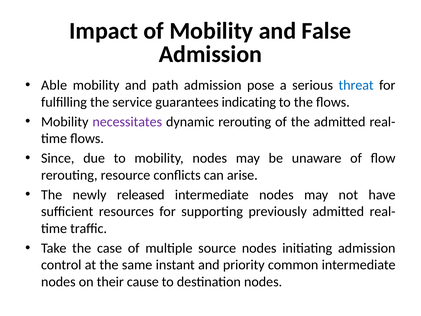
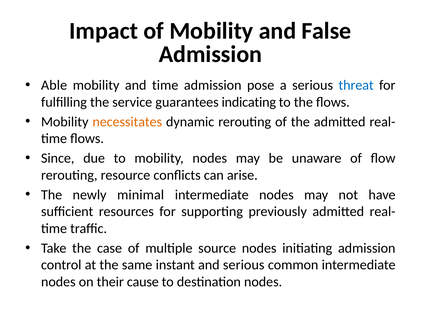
and path: path -> time (165, 85)
necessitates colour: purple -> orange (127, 122)
released: released -> minimal (141, 195)
and priority: priority -> serious (244, 265)
